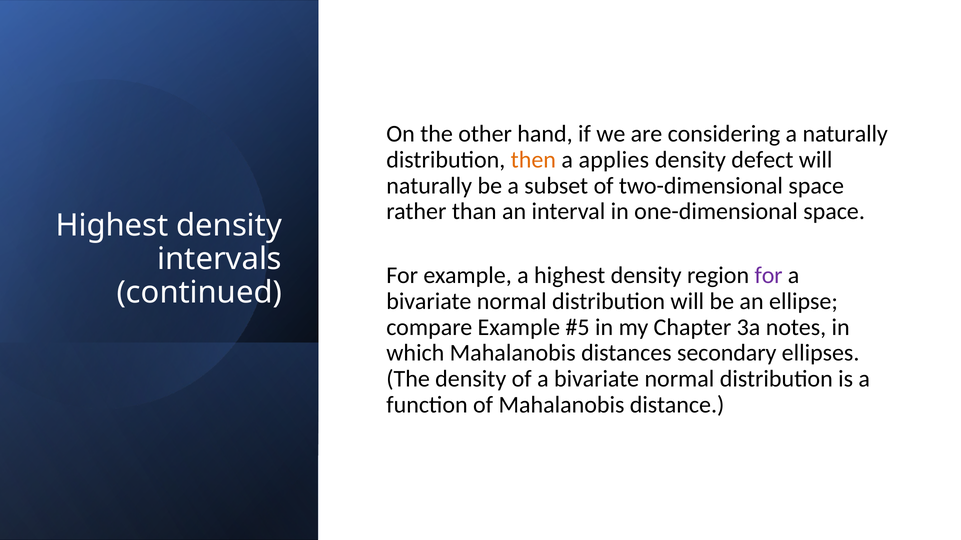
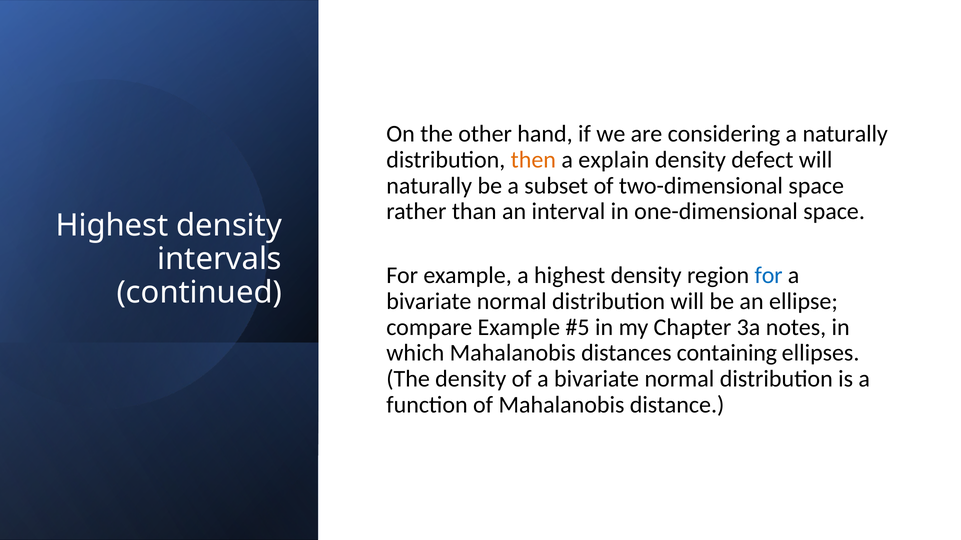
applies: applies -> explain (614, 160)
for colour: purple -> blue (769, 276)
secondary: secondary -> containing (727, 353)
